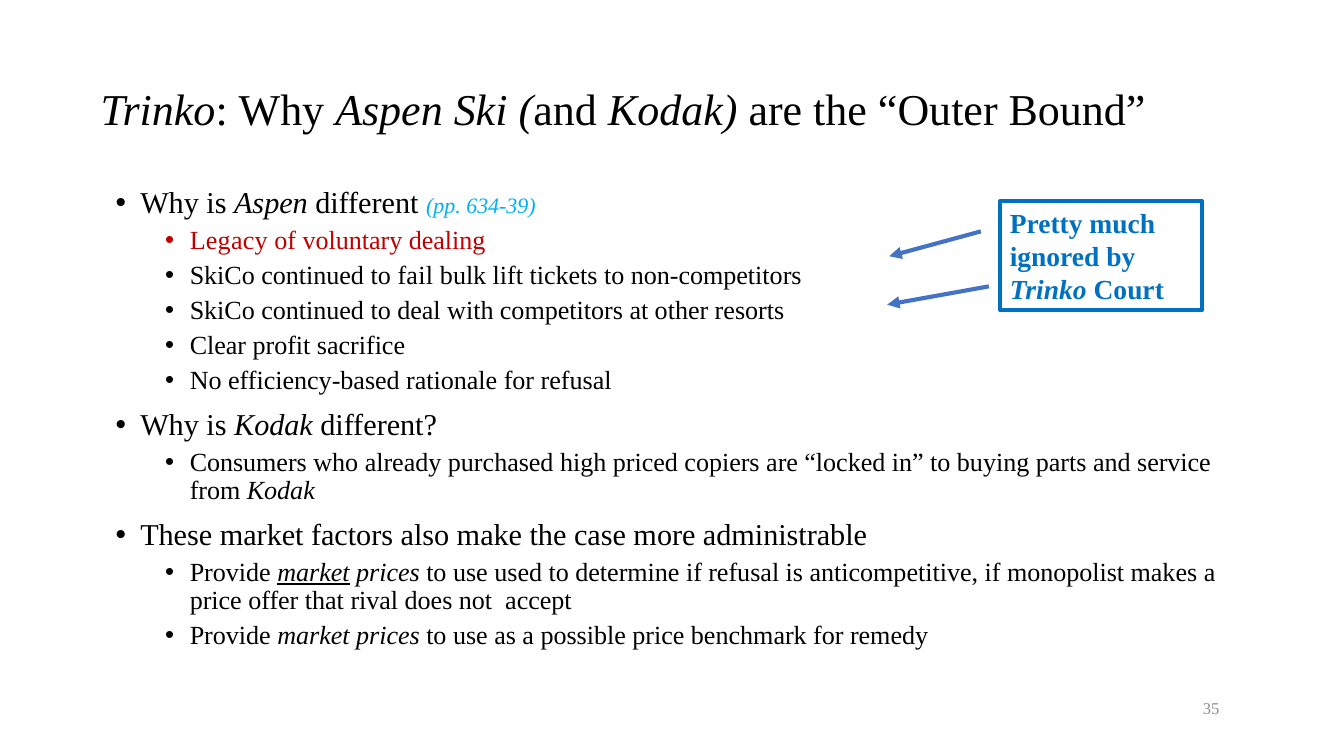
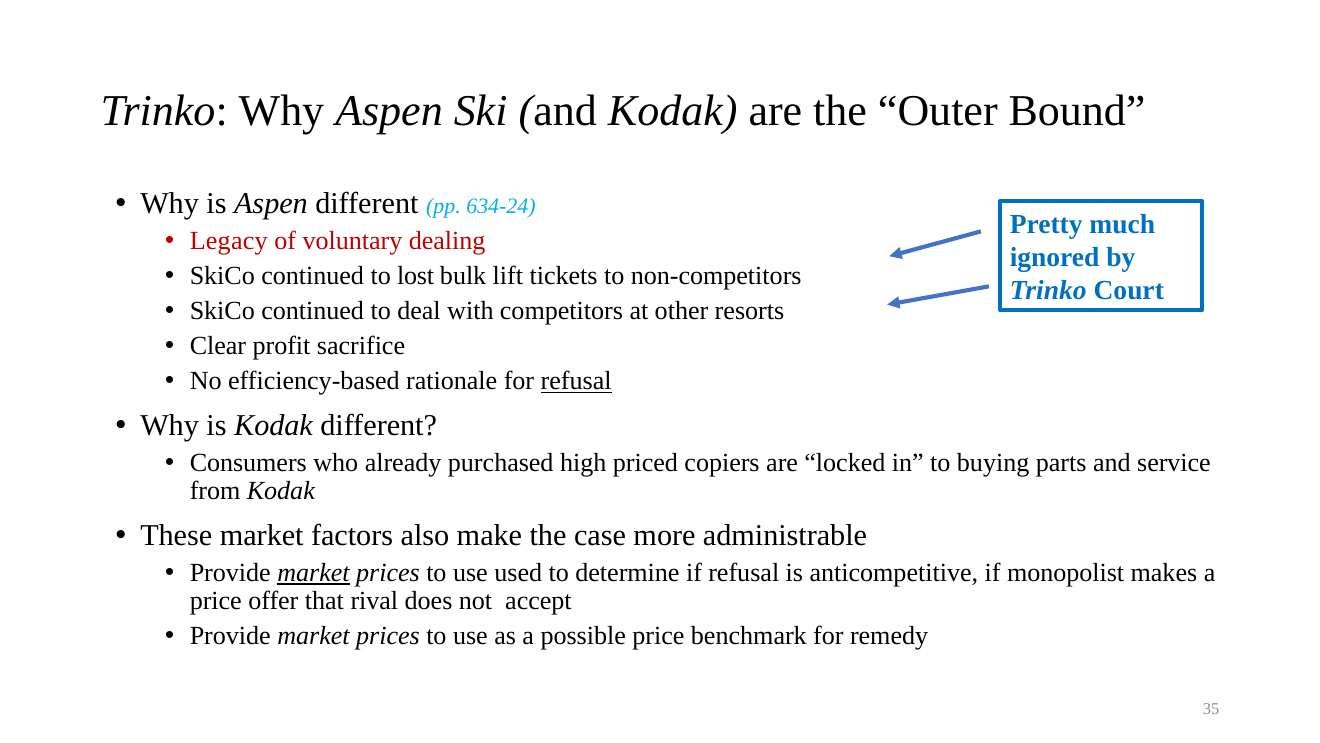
634-39: 634-39 -> 634-24 (501, 206)
fail: fail -> lost (416, 276)
refusal underline: none -> present (576, 381)
